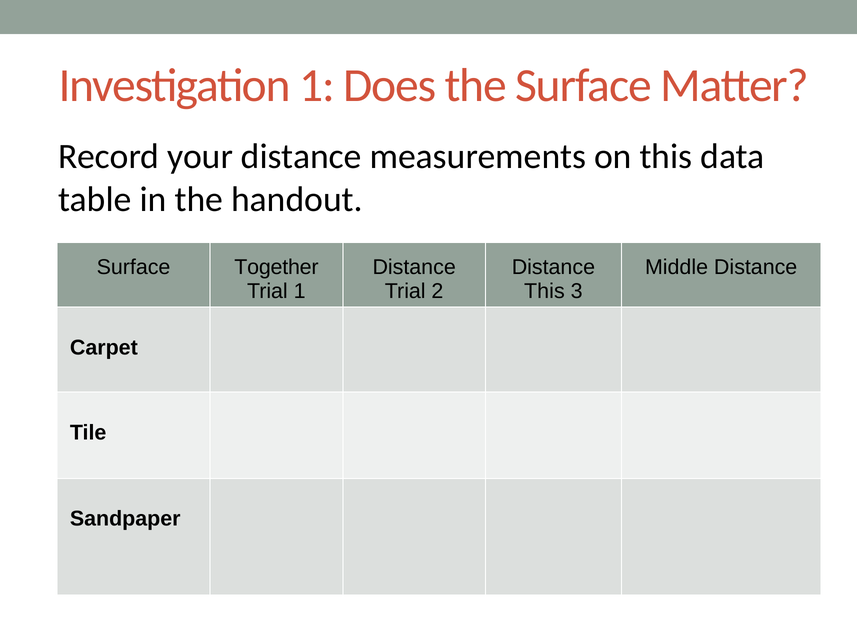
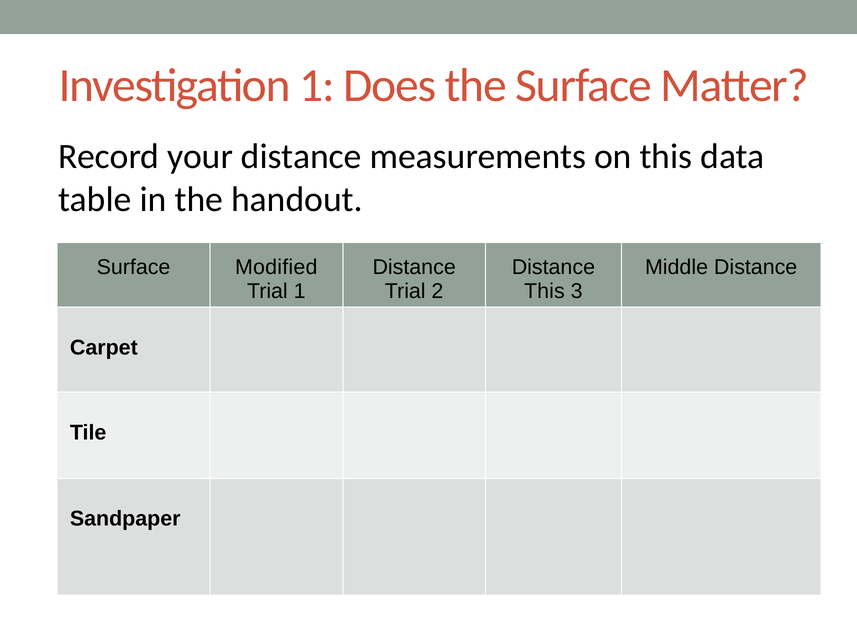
Together: Together -> Modified (276, 268)
